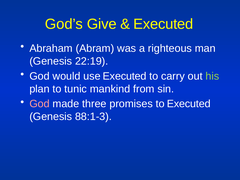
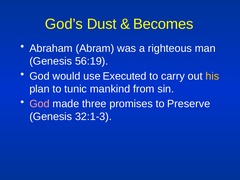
Give: Give -> Dust (102, 24)
Executed: Executed -> Becomes (163, 24)
22:19: 22:19 -> 56:19 (92, 61)
his colour: light green -> yellow (212, 76)
to Executed: Executed -> Preserve (189, 104)
88:1-3: 88:1-3 -> 32:1-3 (93, 117)
